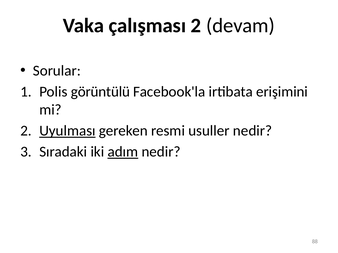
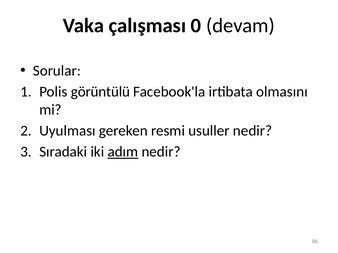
çalışması 2: 2 -> 0 (196, 26)
erişimini: erişimini -> olmasını (282, 92)
Uyulması underline: present -> none (67, 131)
